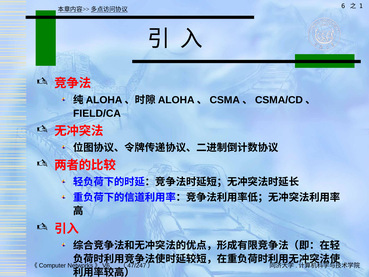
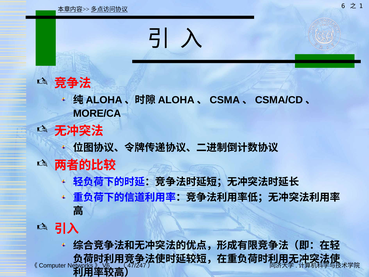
FIELD/CA: FIELD/CA -> MORE/CA (97, 113)
